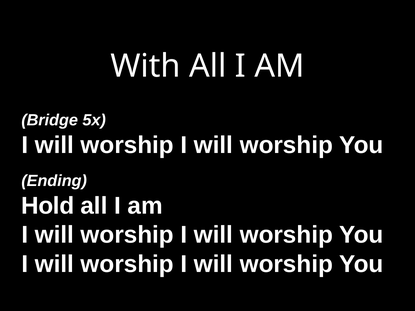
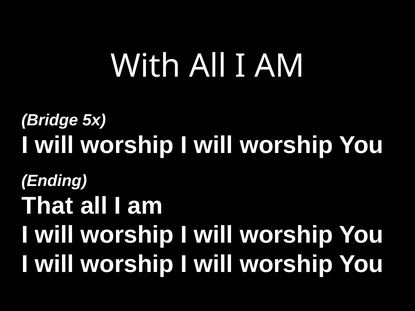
Hold: Hold -> That (47, 206)
